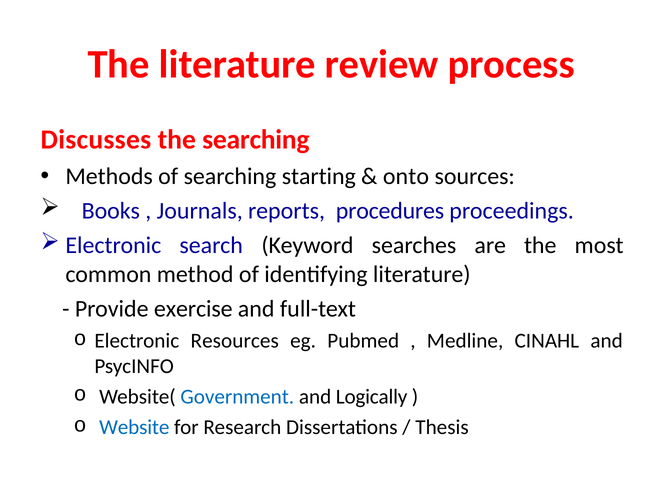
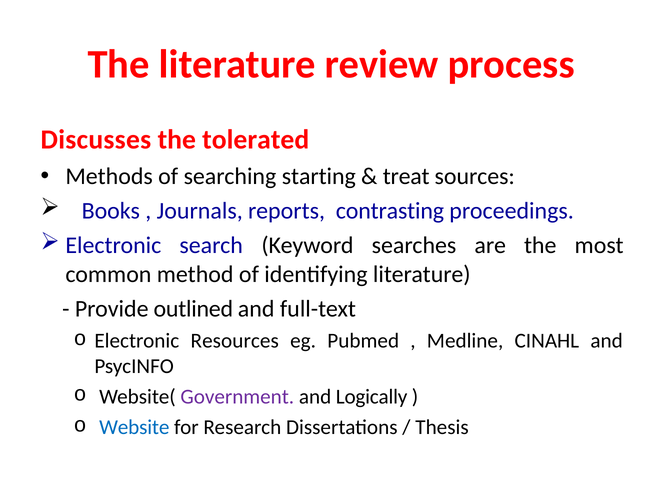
the searching: searching -> tolerated (256, 140)
onto: onto -> treat (406, 176)
procedures: procedures -> contrasting (390, 211)
exercise: exercise -> outlined (193, 309)
Government colour: blue -> purple (237, 397)
